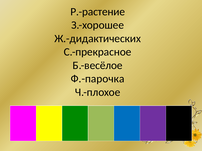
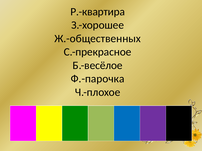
Р.-растение: Р.-растение -> Р.-квартира (98, 12)
Ж.-дидактических: Ж.-дидактических -> Ж.-общественных (98, 39)
